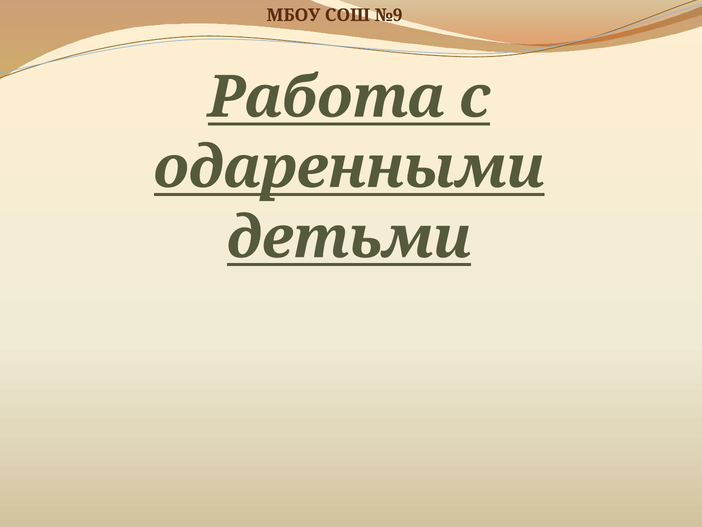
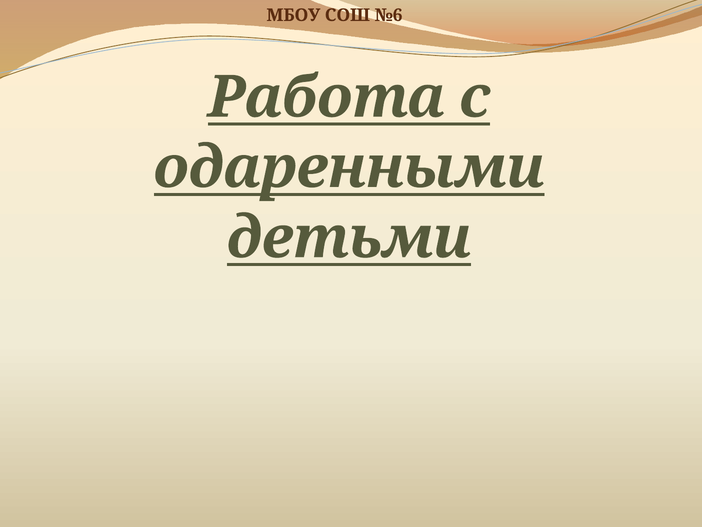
№9: №9 -> №6 (389, 15)
